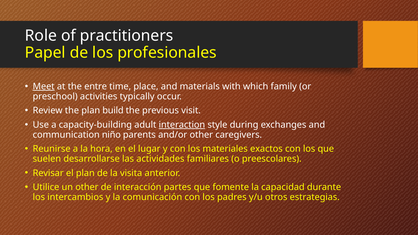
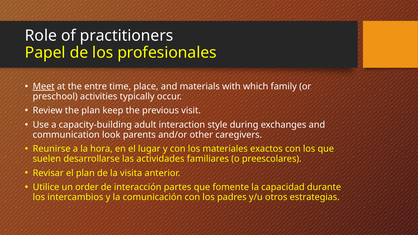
build: build -> keep (113, 111)
interaction underline: present -> none (182, 125)
niño: niño -> look (111, 135)
un other: other -> order (87, 187)
